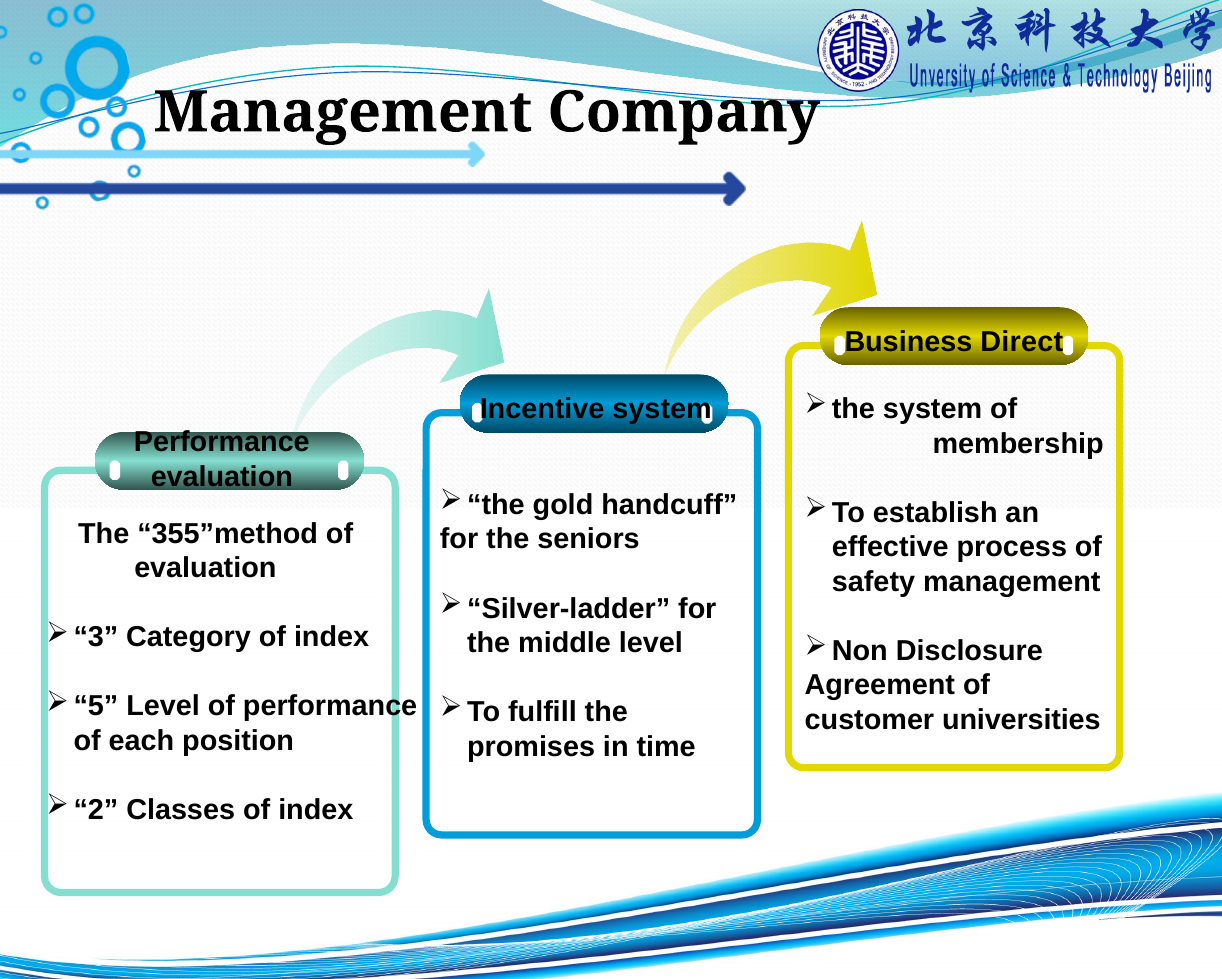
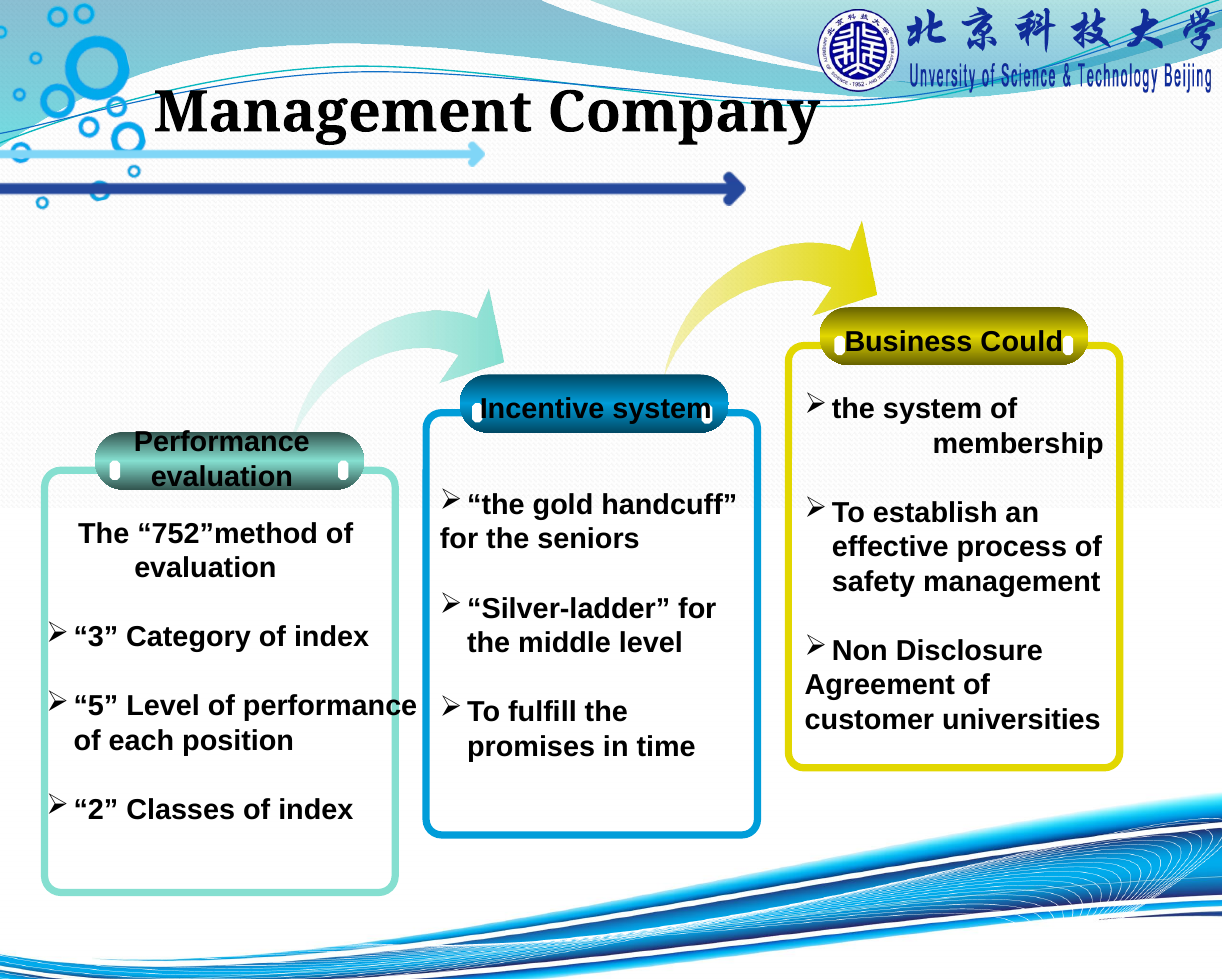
Direct: Direct -> Could (1022, 342)
355”method: 355”method -> 752”method (228, 534)
